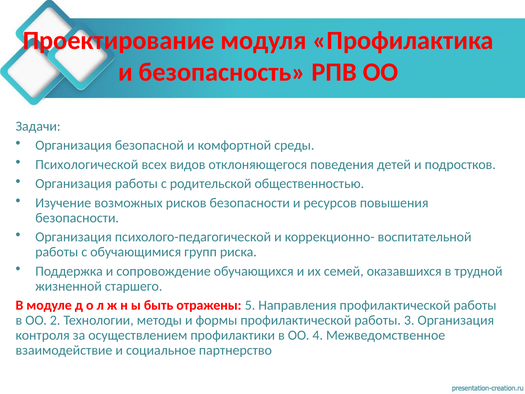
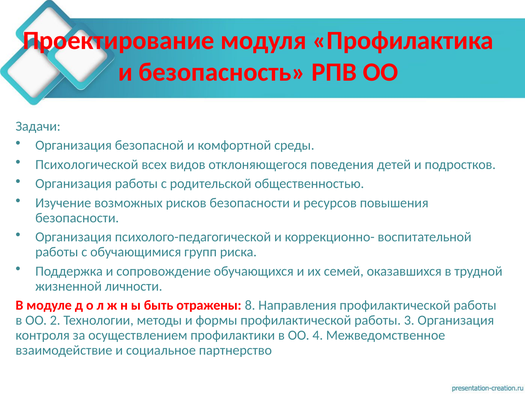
старшего: старшего -> личности (134, 286)
5: 5 -> 8 (250, 305)
